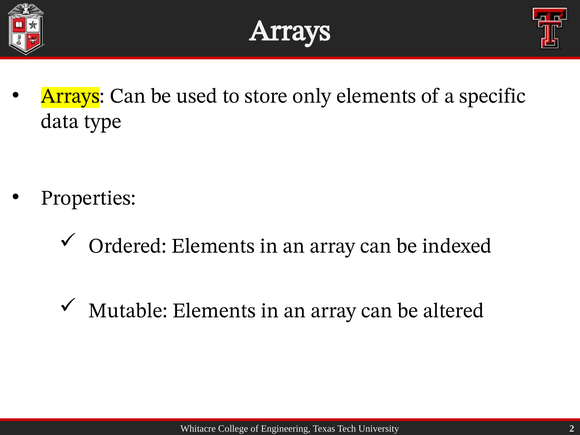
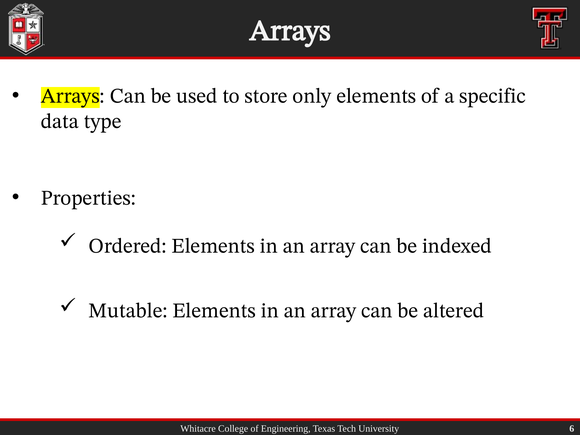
2: 2 -> 6 (572, 429)
